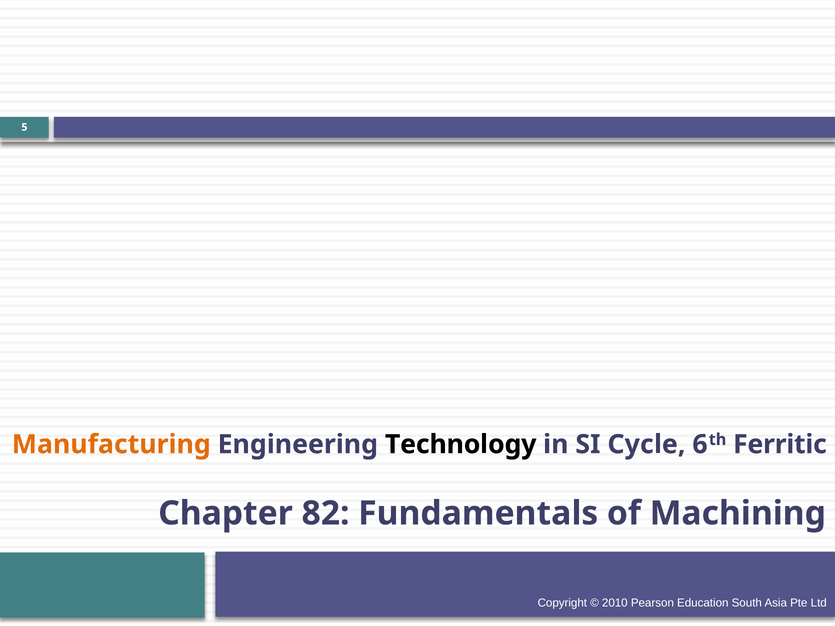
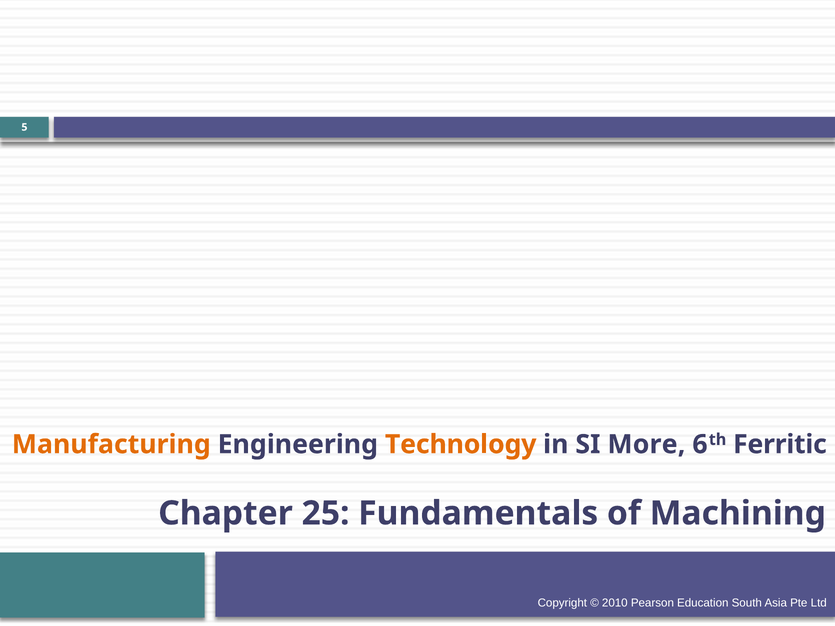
Technology colour: black -> orange (461, 445)
Cycle: Cycle -> More (646, 445)
82: 82 -> 25 (326, 514)
